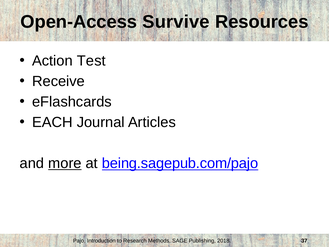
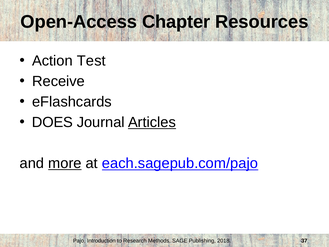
Survive: Survive -> Chapter (176, 22)
EACH: EACH -> DOES (52, 122)
Articles underline: none -> present (152, 122)
being.sagepub.com/pajo: being.sagepub.com/pajo -> each.sagepub.com/pajo (180, 163)
